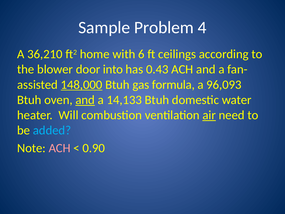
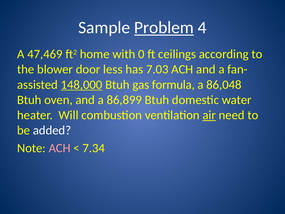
Problem underline: none -> present (164, 28)
36,210: 36,210 -> 47,469 (45, 54)
6: 6 -> 0 (141, 54)
into: into -> less (113, 69)
0.43: 0.43 -> 7.03 (157, 69)
96,093: 96,093 -> 86,048 (224, 85)
and underline: present -> none (85, 100)
14,133: 14,133 -> 86,899 (124, 100)
added colour: light blue -> white (52, 130)
0.90: 0.90 -> 7.34 (94, 148)
